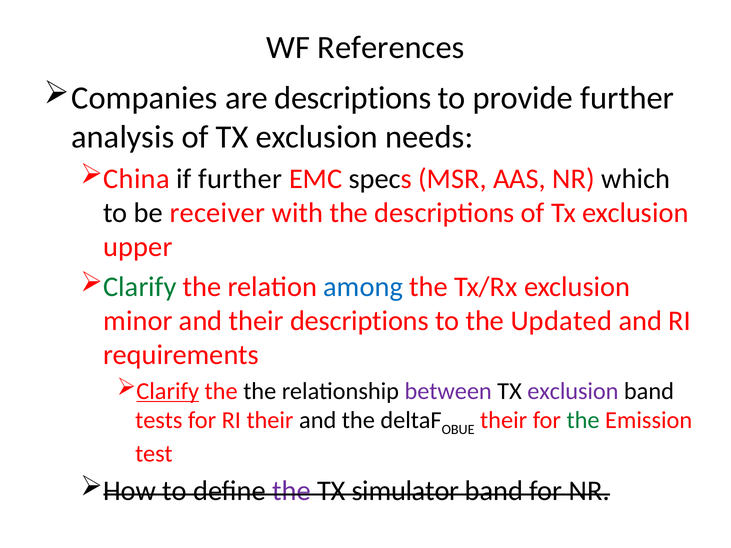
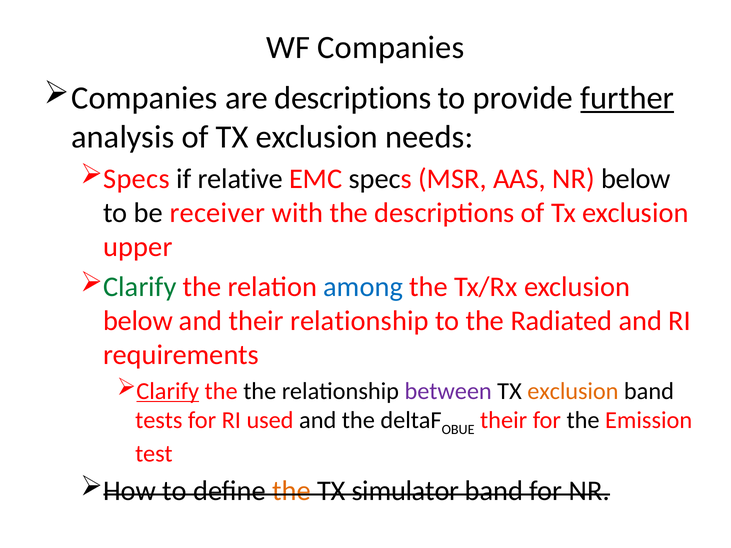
WF References: References -> Companies (391, 47)
further underline: none -> present (627, 98)
China: China -> Specs (137, 179)
if further: further -> relative (240, 179)
NR which: which -> below (636, 179)
minor: minor -> below (138, 321)
their descriptions: descriptions -> relationship (359, 321)
Updated: Updated -> Radiated (561, 321)
exclusion colour: purple -> orange (573, 391)
RI their: their -> used (270, 420)
the colour: green -> black (583, 420)
the colour: purple -> orange (292, 491)
